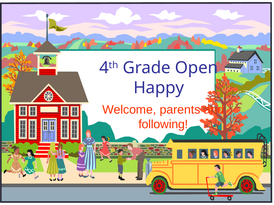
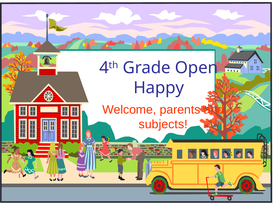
following: following -> subjects (163, 125)
